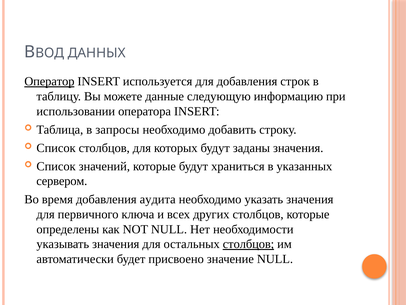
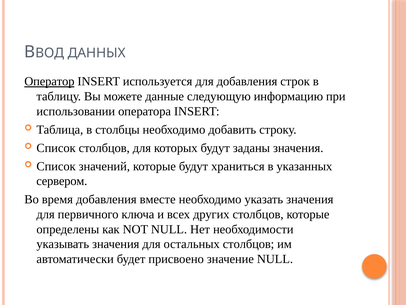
запросы: запросы -> столбцы (117, 129)
аудита: аудита -> вместе (158, 199)
столбцов underline: present -> none (248, 244)
